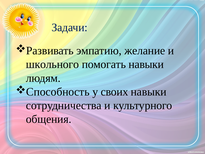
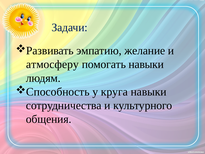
школьного: школьного -> атмосферу (52, 64)
своих: своих -> круга (114, 92)
